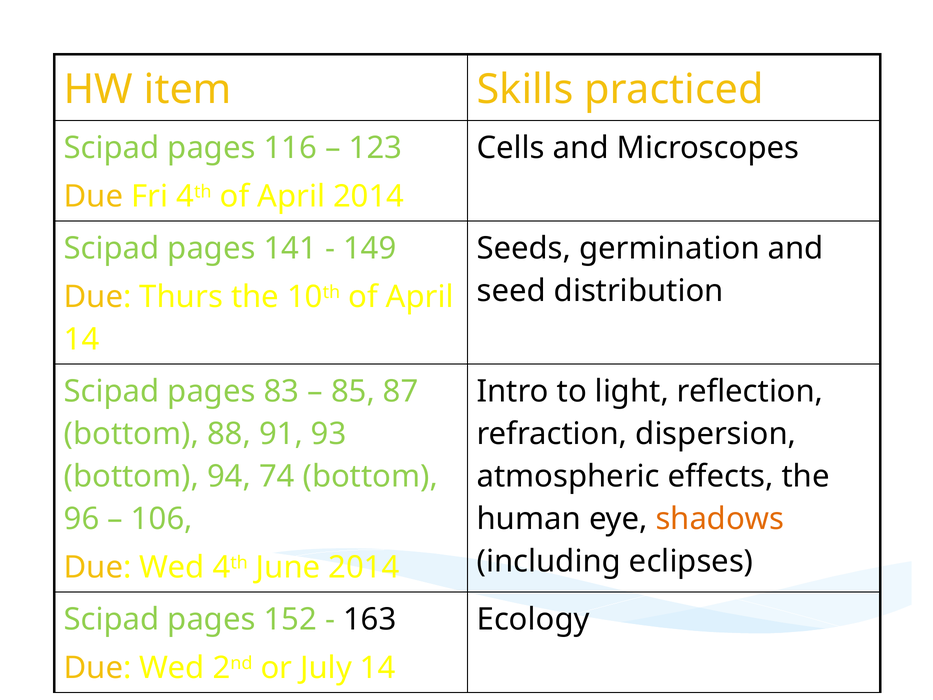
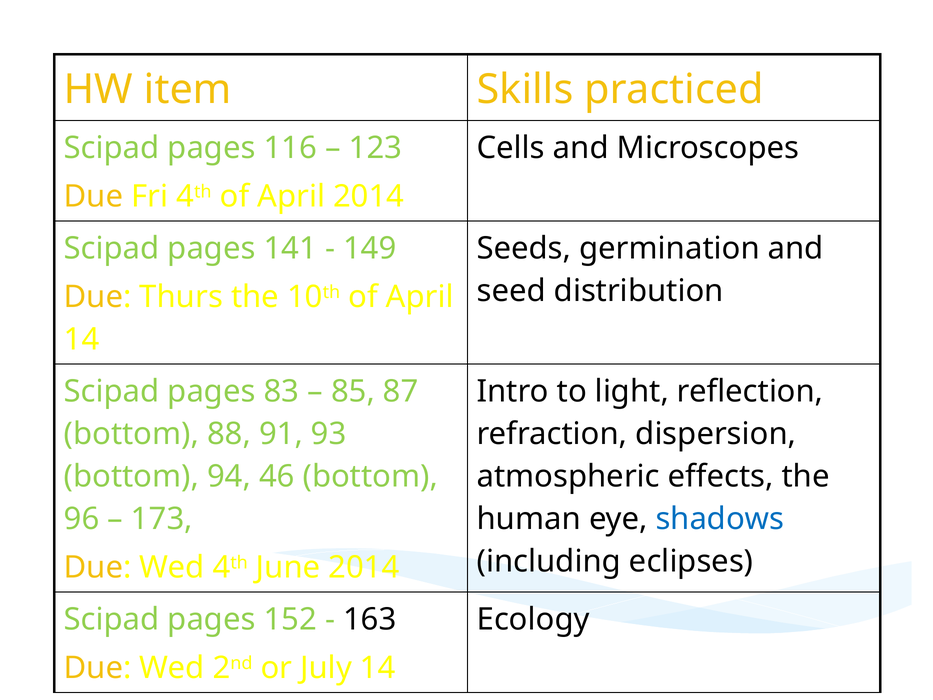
74: 74 -> 46 (277, 476)
106: 106 -> 173 (162, 519)
shadows colour: orange -> blue (720, 519)
